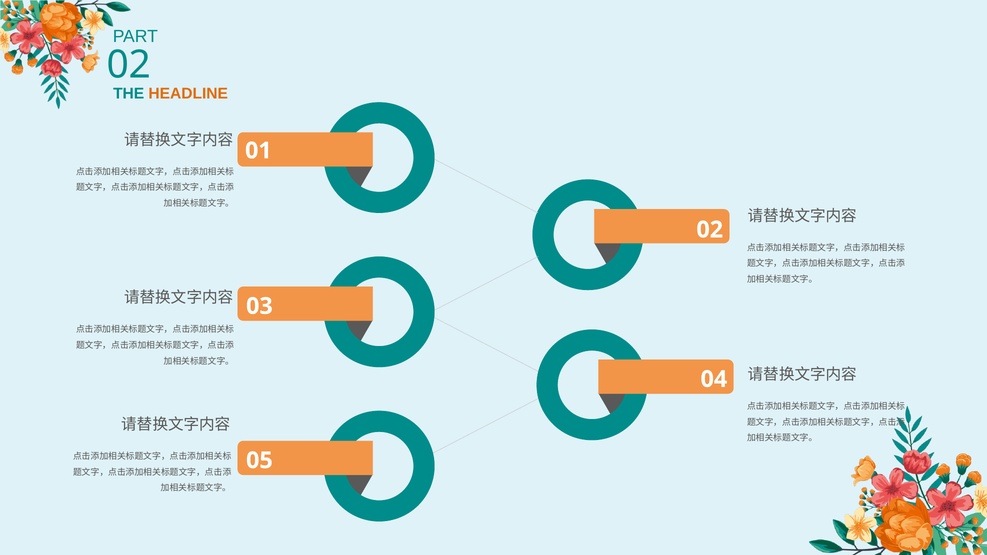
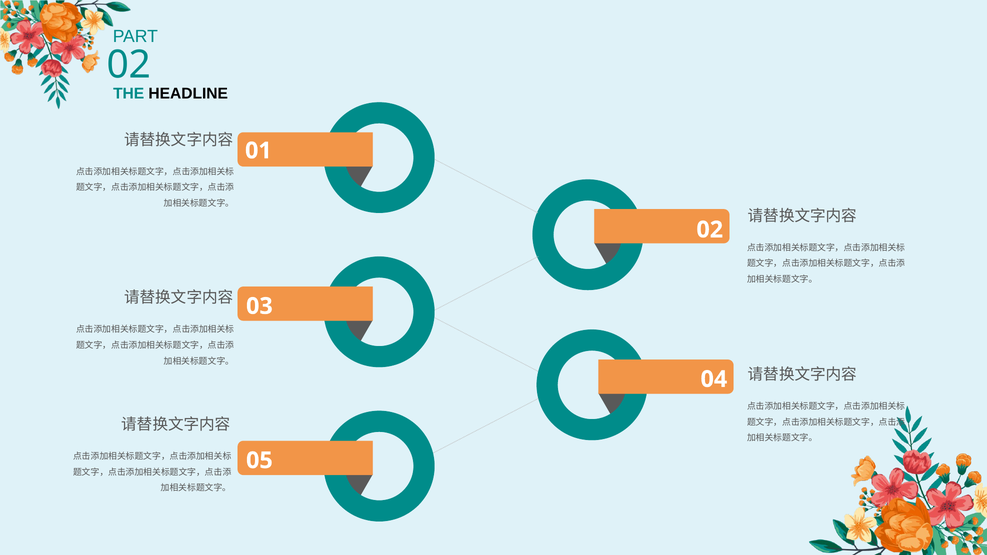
HEADLINE colour: orange -> black (188, 94)
